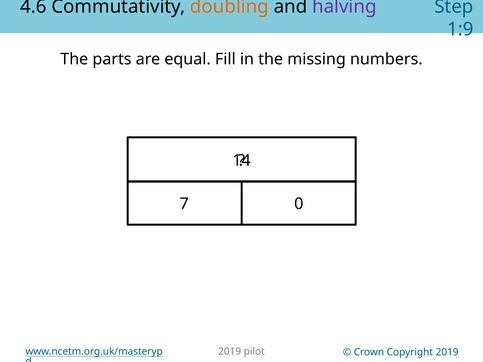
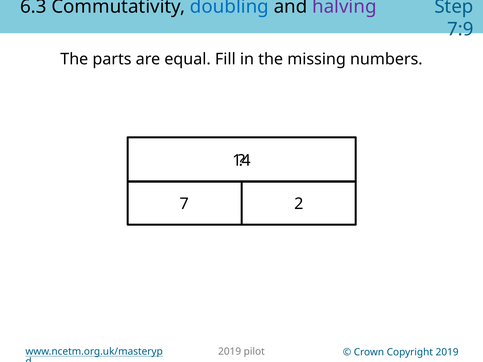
4.6: 4.6 -> 6.3 (33, 7)
doubling colour: orange -> blue (229, 7)
1:9: 1:9 -> 7:9 (460, 29)
0: 0 -> 2 (299, 204)
